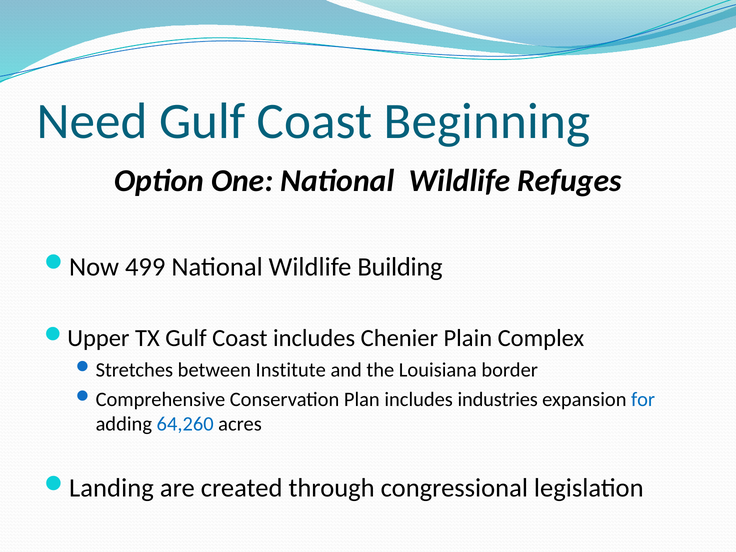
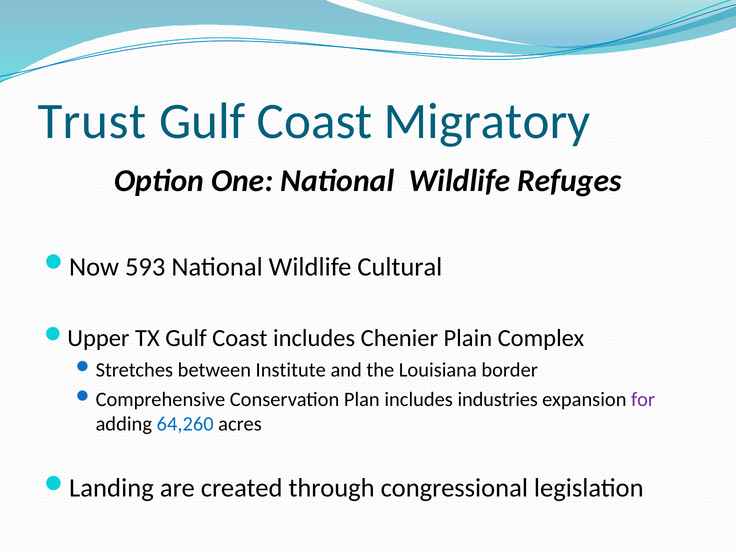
Need: Need -> Trust (92, 122)
Beginning: Beginning -> Migratory (487, 122)
499: 499 -> 593 (145, 267)
Building: Building -> Cultural (400, 267)
for colour: blue -> purple (643, 399)
